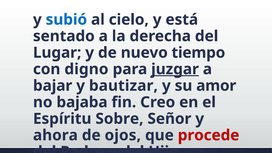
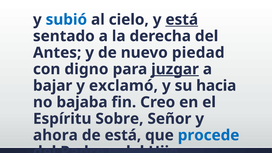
está underline: none -> present (182, 20)
Lugar: Lugar -> Antes (57, 53)
tiempo: tiempo -> piedad (198, 53)
bautizar: bautizar -> exclamó (123, 86)
amor: amor -> hacia (216, 86)
de ojos: ojos -> está (123, 135)
procede colour: red -> blue (209, 135)
